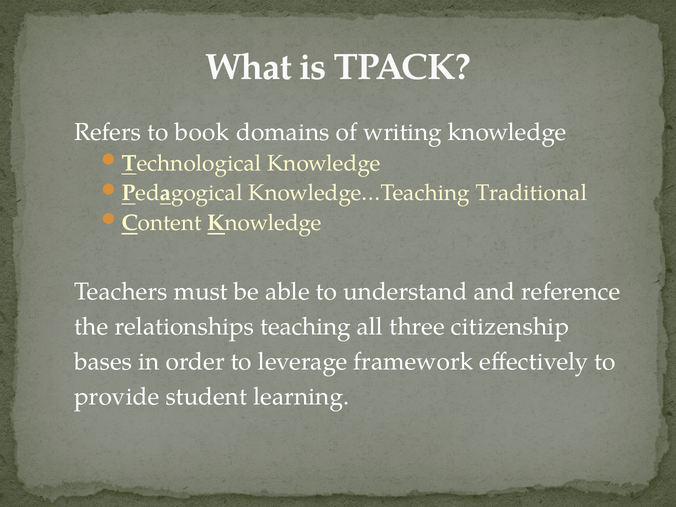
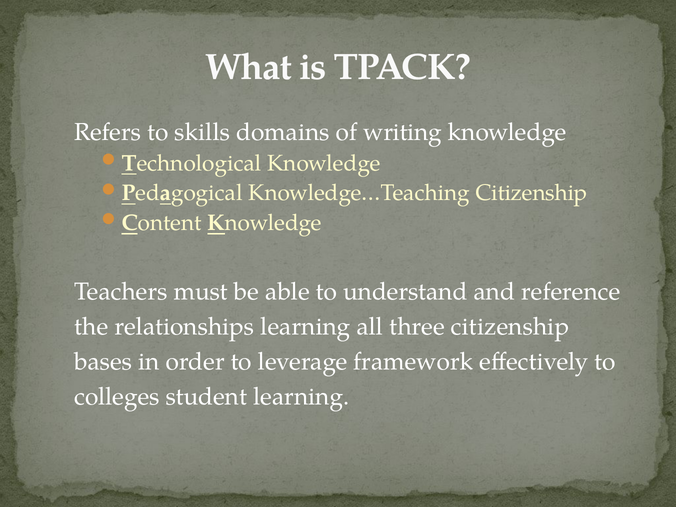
book: book -> skills (202, 132)
Knowledge…Teaching Traditional: Traditional -> Citizenship (531, 193)
relationships teaching: teaching -> learning (305, 327)
provide: provide -> colleges (117, 397)
